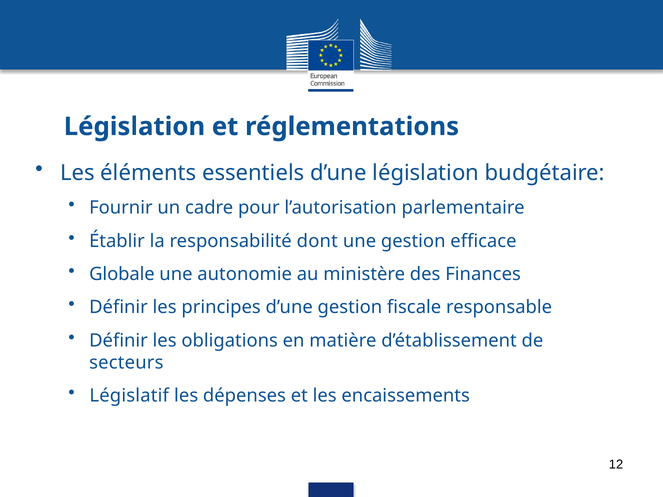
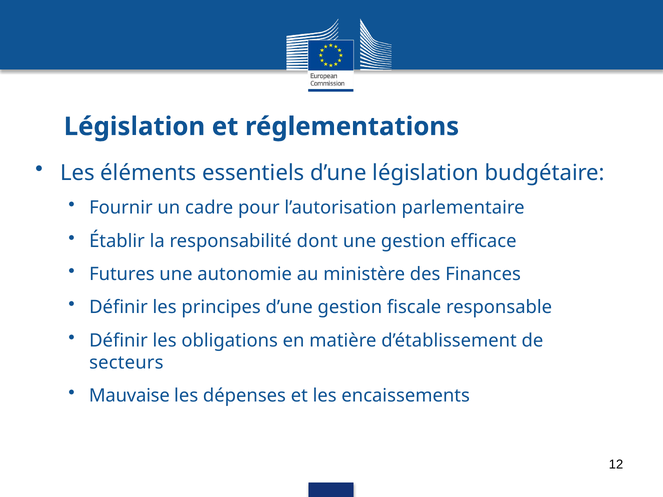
Globale: Globale -> Futures (122, 274)
Législatif: Législatif -> Mauvaise (129, 396)
